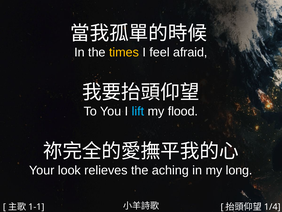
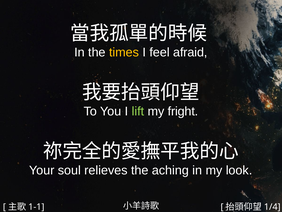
lift colour: light blue -> light green (138, 111)
flood: flood -> fright (183, 111)
look: look -> soul (69, 170)
long: long -> look (239, 170)
